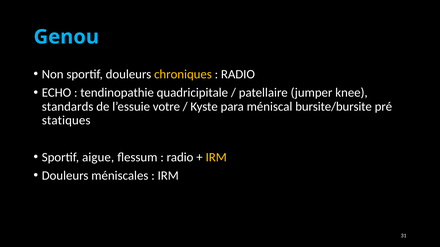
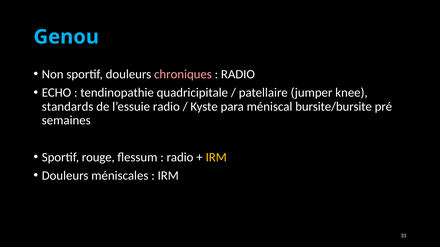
chroniques colour: yellow -> pink (183, 74)
l’essuie votre: votre -> radio (166, 107)
statiques: statiques -> semaines (66, 121)
aigue: aigue -> rouge (98, 157)
